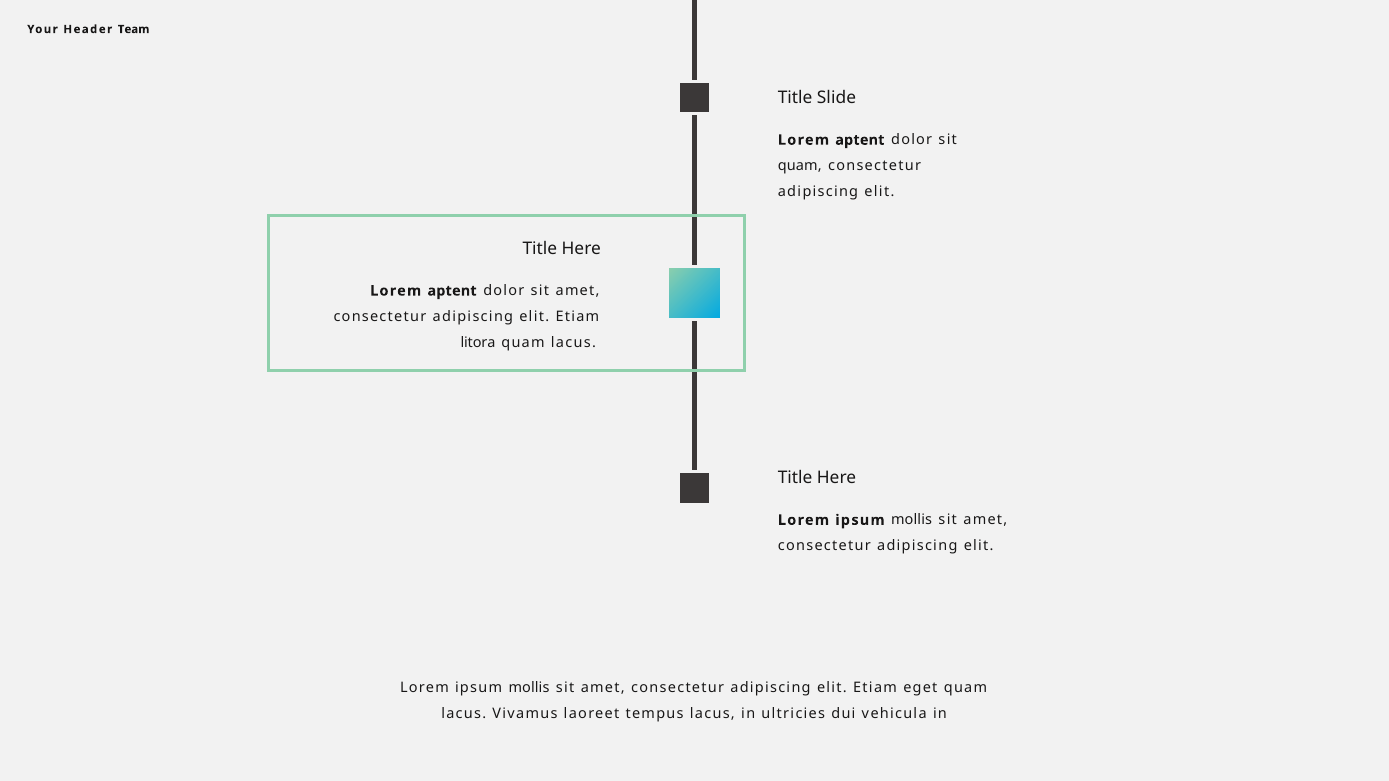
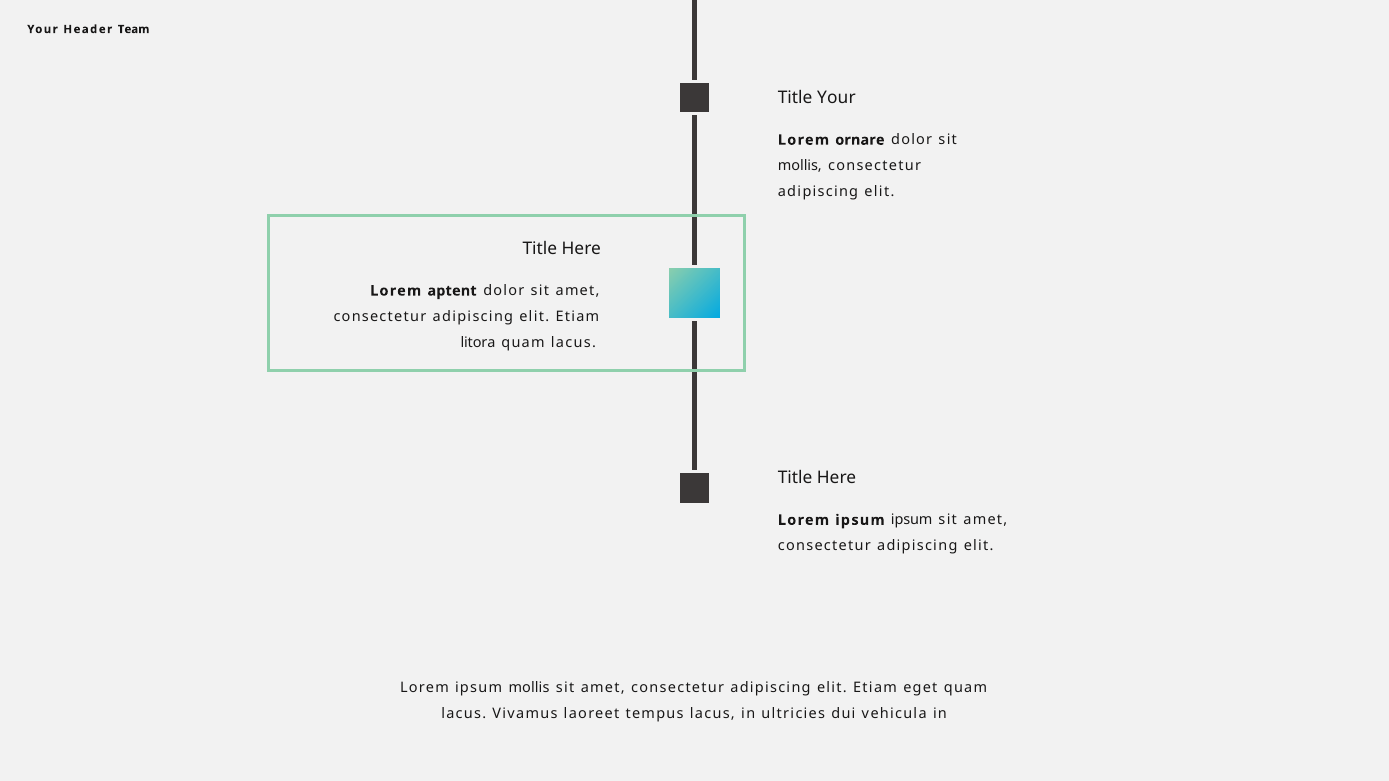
Title Slide: Slide -> Your (836, 98)
aptent: aptent -> ornare (860, 140)
quam: quam -> mollis (800, 166)
mollis: mollis -> ipsum (912, 520)
